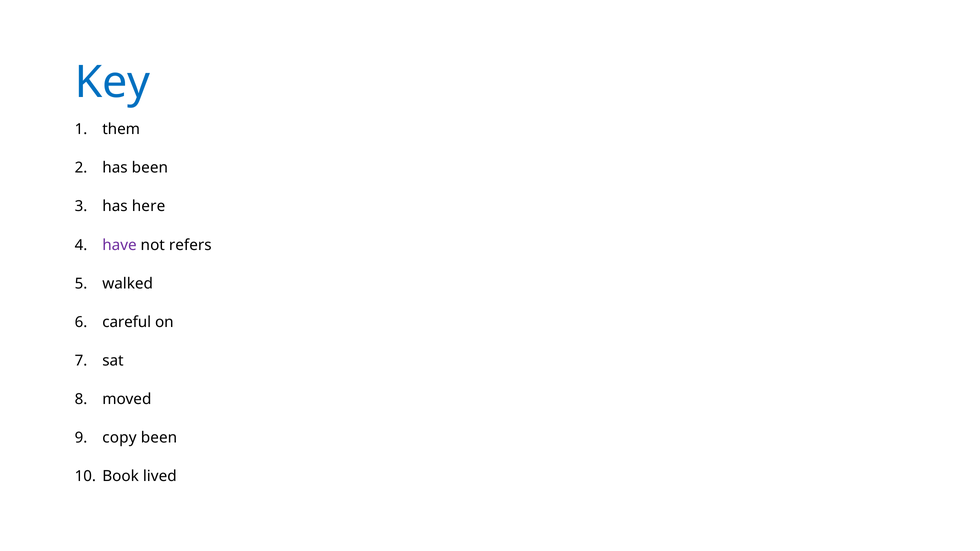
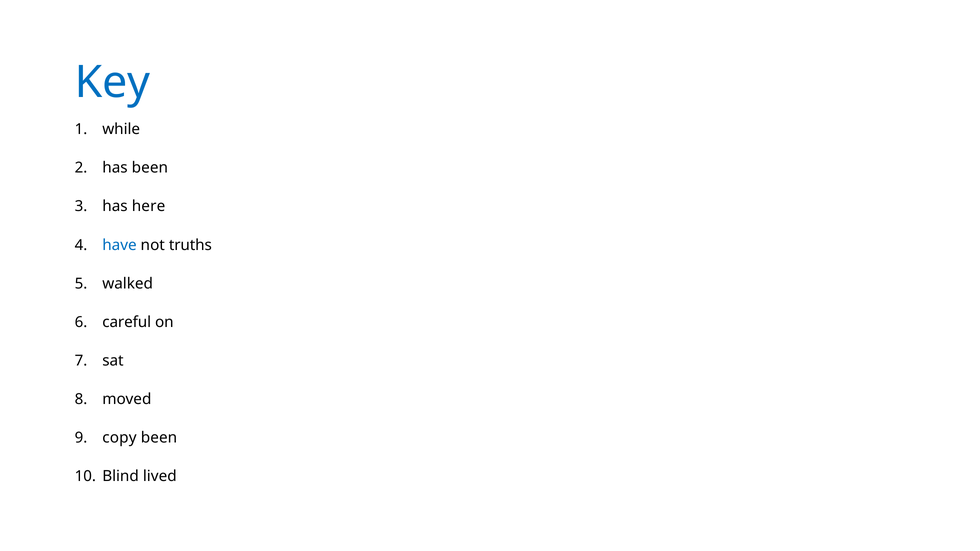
them: them -> while (121, 129)
have colour: purple -> blue (119, 245)
refers: refers -> truths (190, 245)
Book: Book -> Blind (121, 476)
